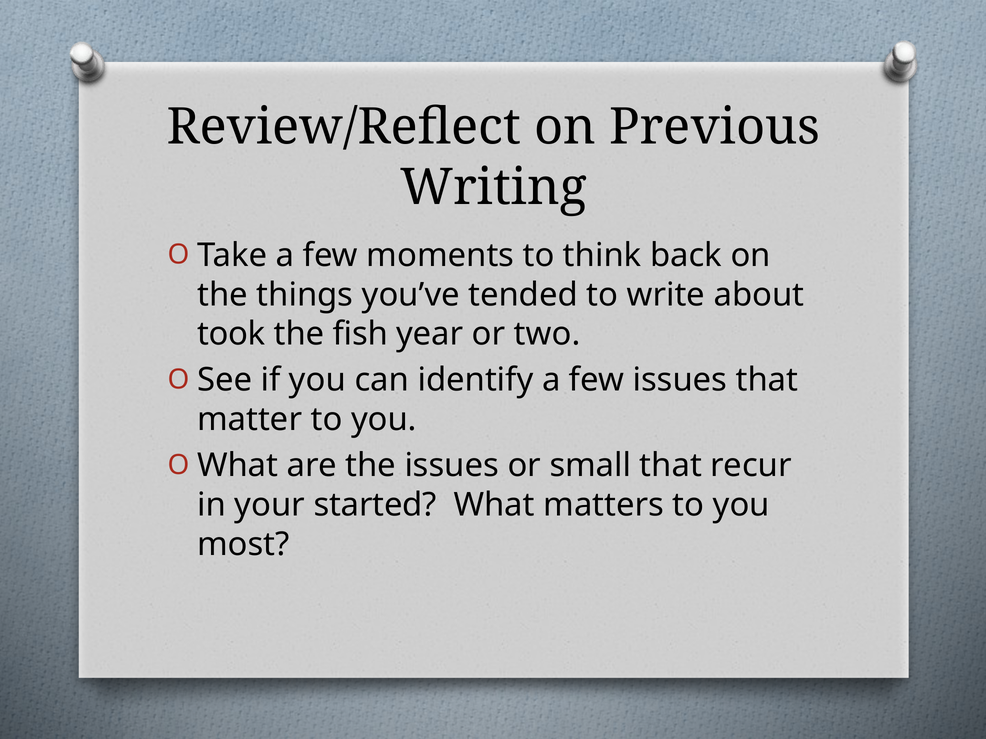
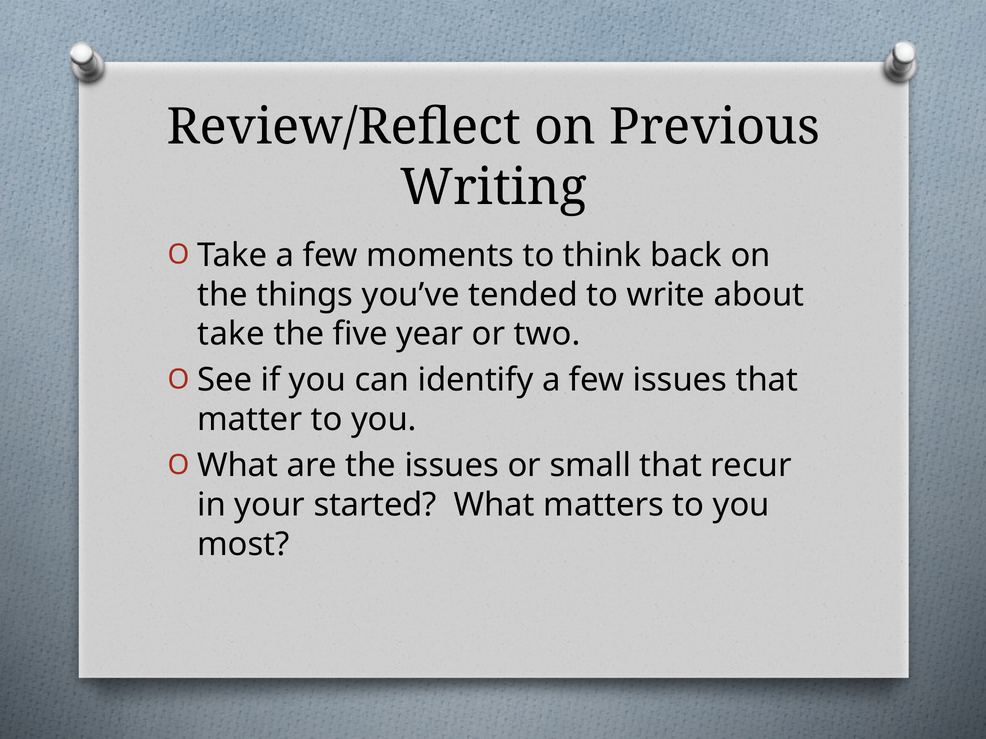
took: took -> take (231, 334)
fish: fish -> five (360, 334)
